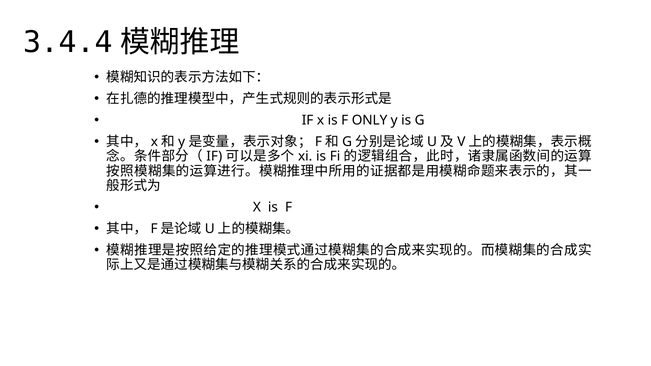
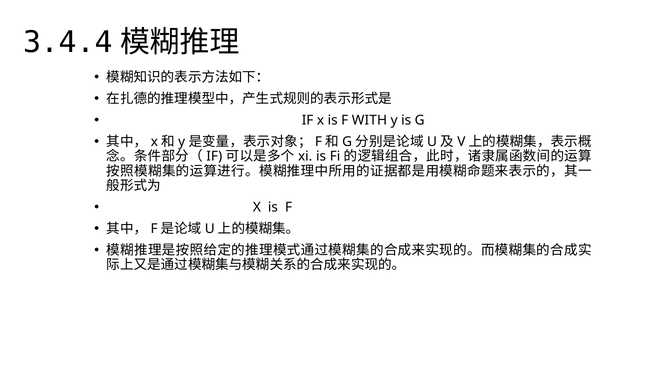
ONLY: ONLY -> WITH (369, 120)
